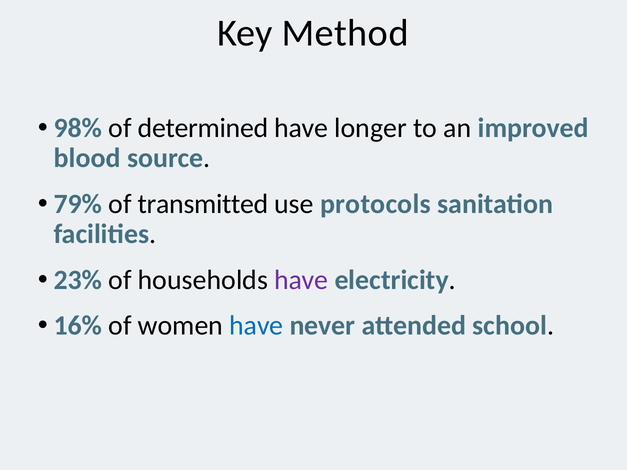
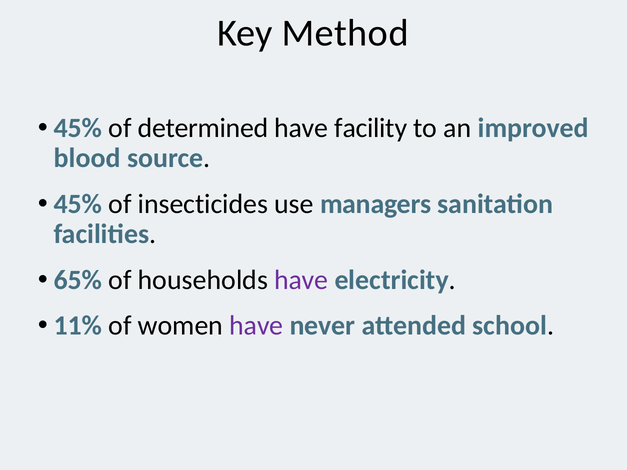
98%: 98% -> 45% (78, 128)
longer: longer -> facility (371, 128)
79%: 79% -> 45% (78, 204)
transmitted: transmitted -> insecticides (203, 204)
protocols: protocols -> managers (376, 204)
23%: 23% -> 65% (78, 280)
16%: 16% -> 11% (78, 326)
have colour: blue -> purple (256, 326)
